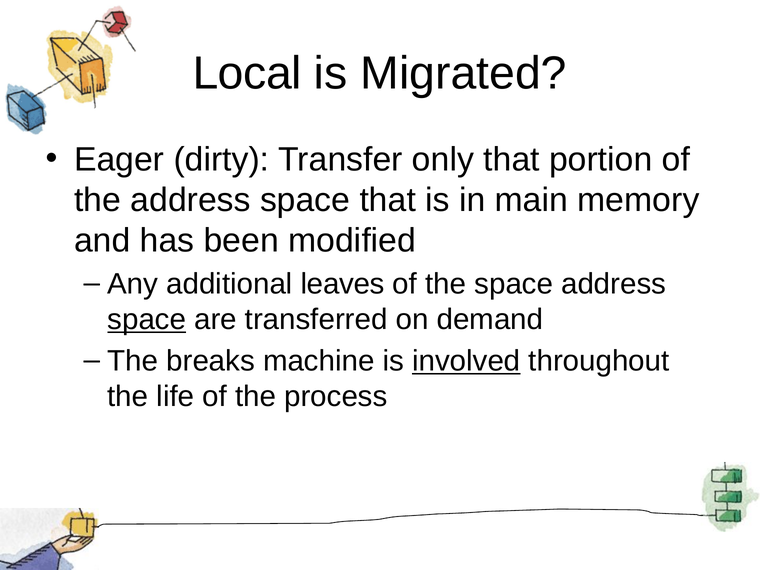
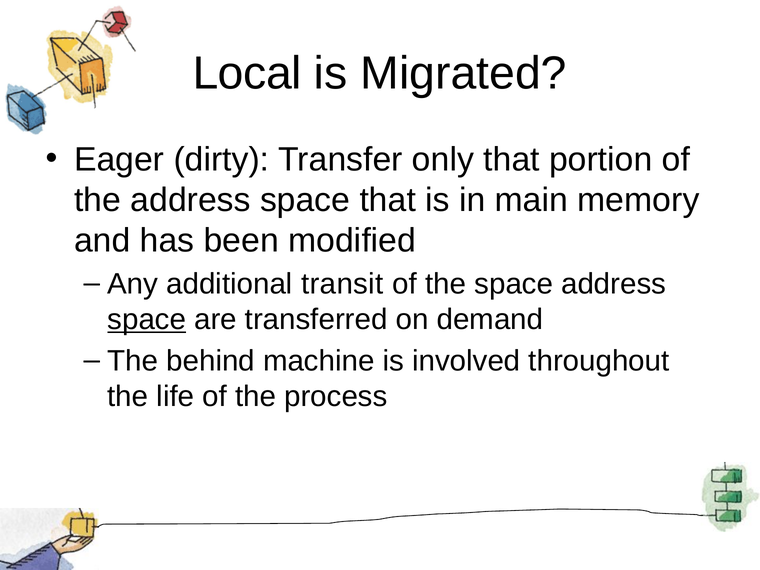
leaves: leaves -> transit (342, 284)
breaks: breaks -> behind (211, 361)
involved underline: present -> none (466, 361)
